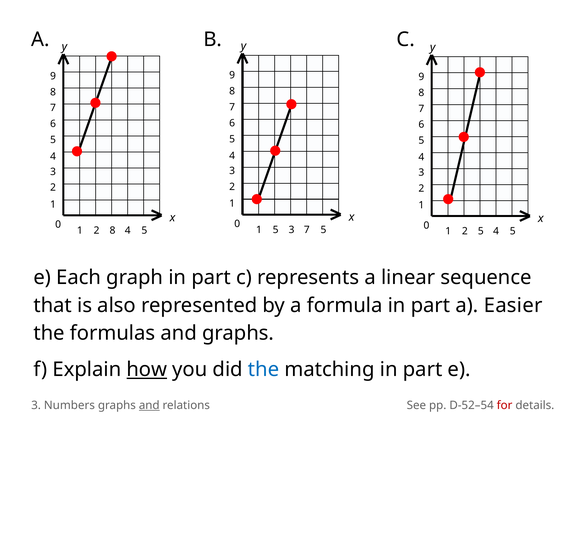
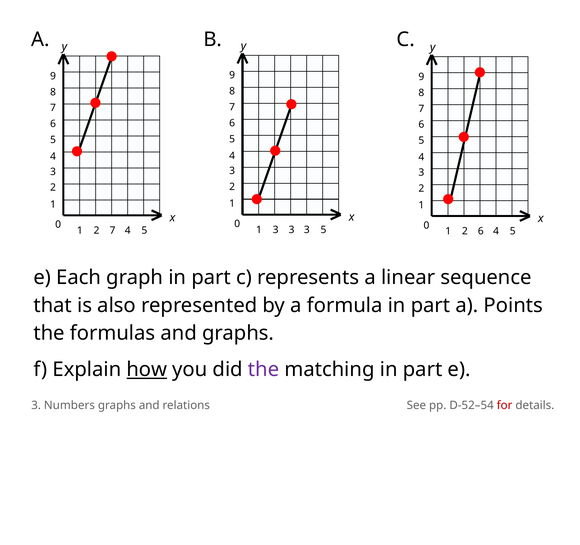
1 5: 5 -> 3 (276, 230)
7: 7 -> 3 (307, 230)
2 8: 8 -> 7 (113, 231)
2 5: 5 -> 6 (481, 231)
Easier: Easier -> Points (513, 305)
the colour: blue -> purple (264, 370)
and underline: present -> none (149, 405)
